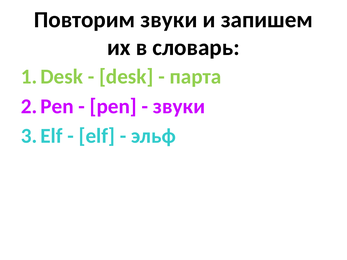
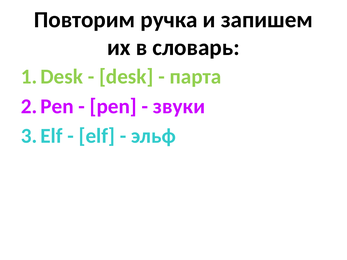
Повторим звуки: звуки -> ручка (169, 20)
